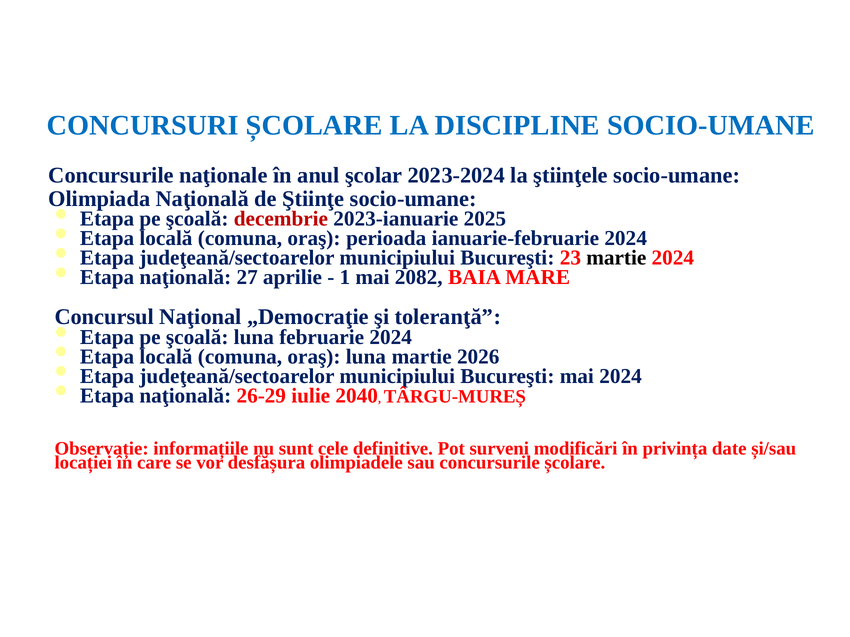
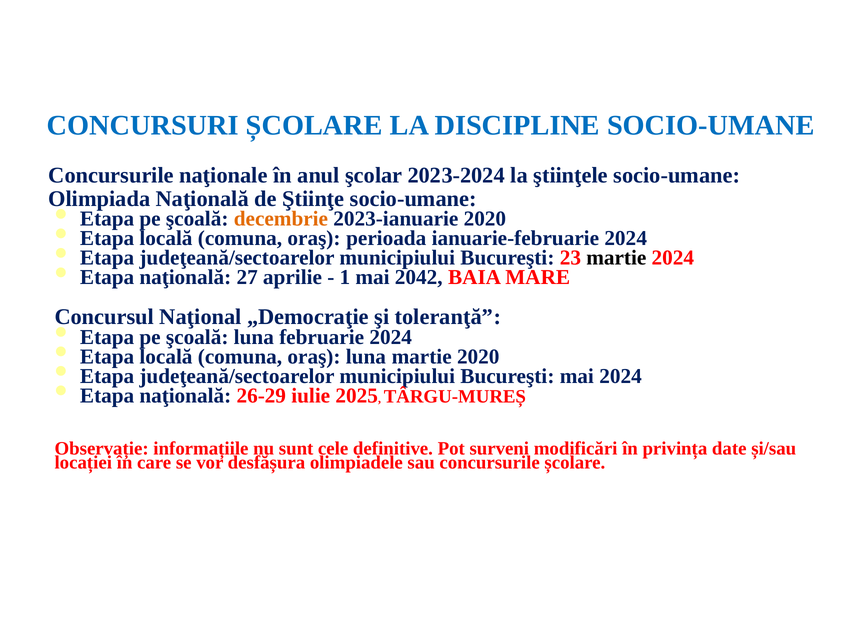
decembrie colour: red -> orange (281, 219)
2023-ianuarie 2025: 2025 -> 2020 (485, 219)
2082: 2082 -> 2042 (419, 278)
martie 2026: 2026 -> 2020 (478, 357)
2040: 2040 -> 2025 (357, 396)
